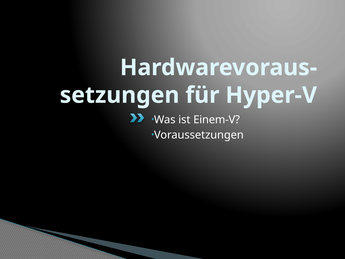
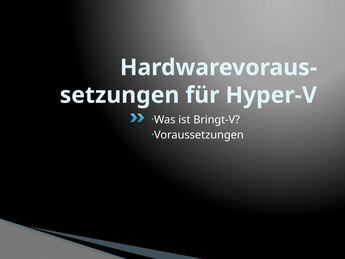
Einem-V: Einem-V -> Bringt-V (217, 120)
